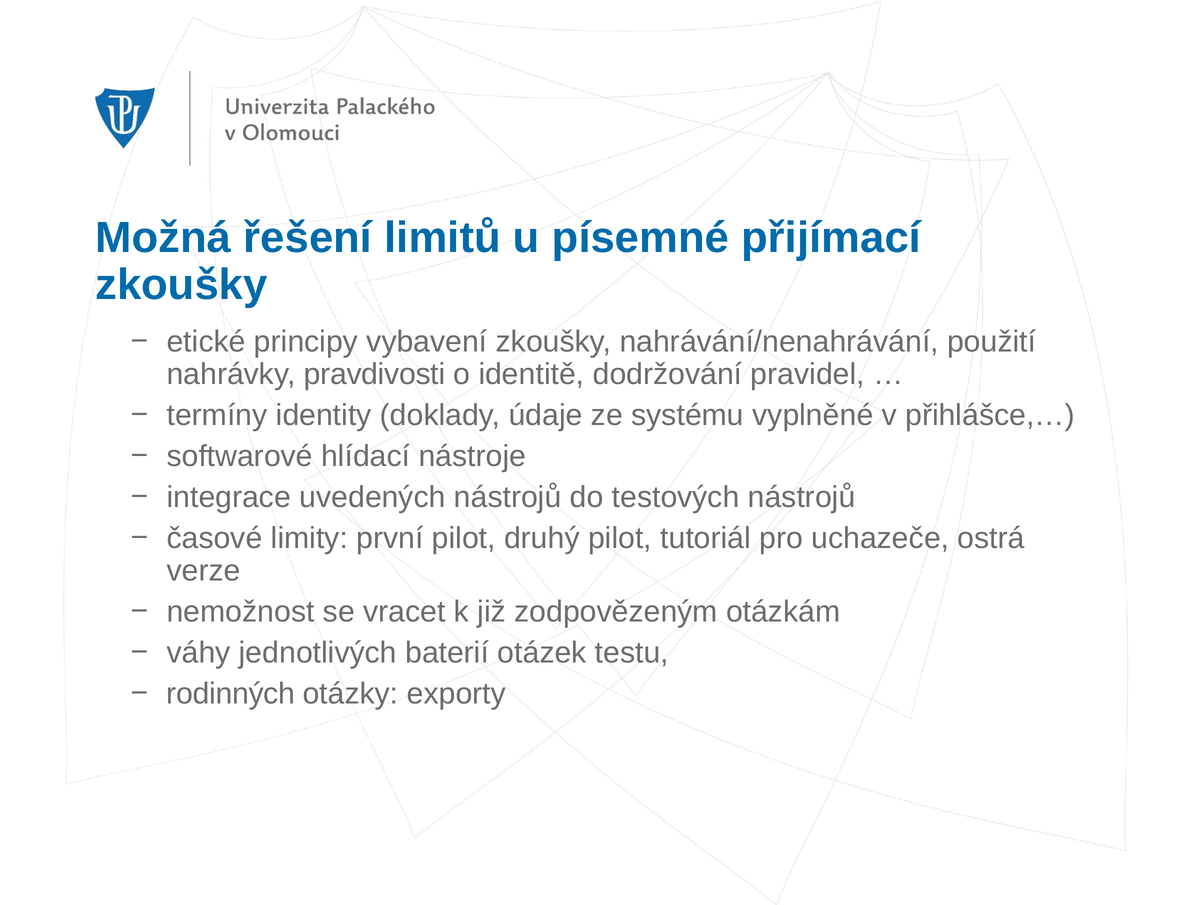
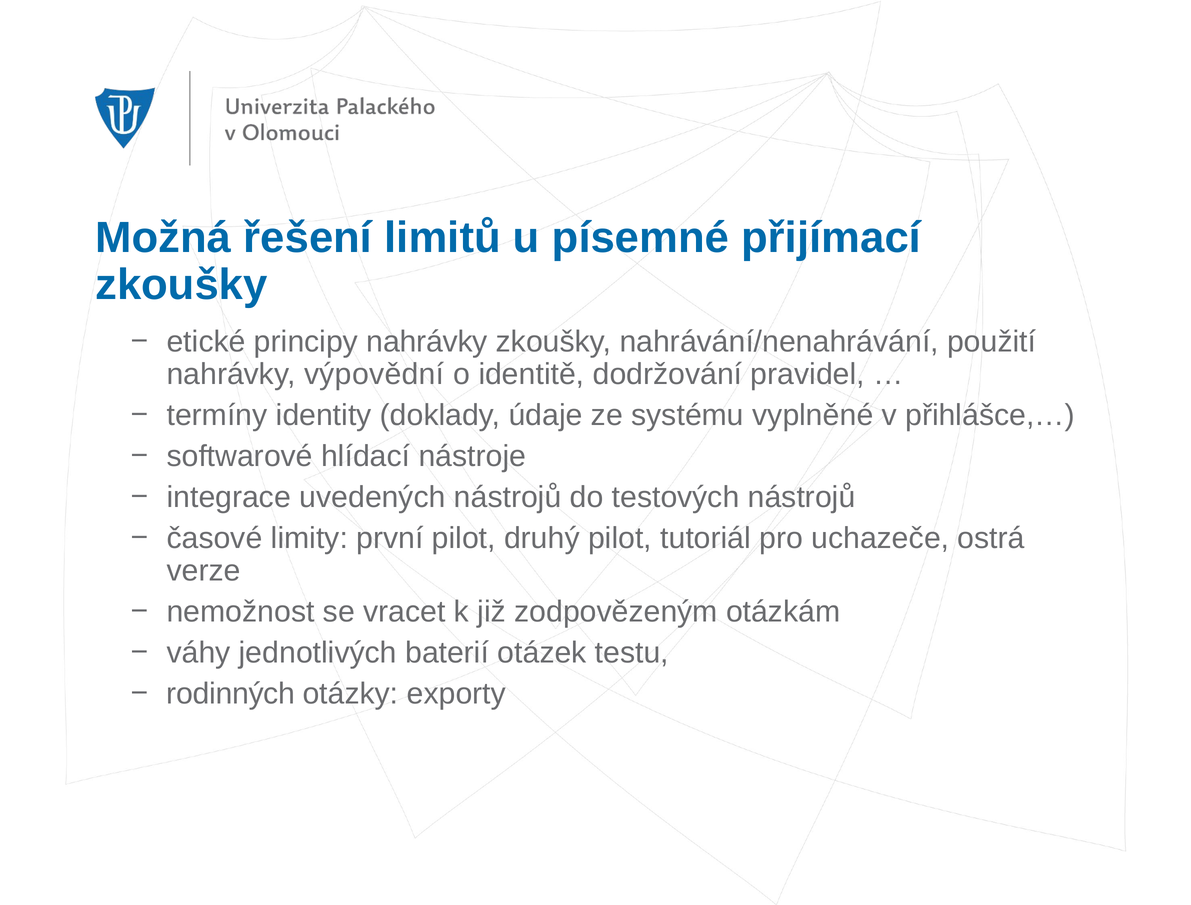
principy vybavení: vybavení -> nahrávky (427, 342)
pravdivosti: pravdivosti -> výpovědní (374, 374)
